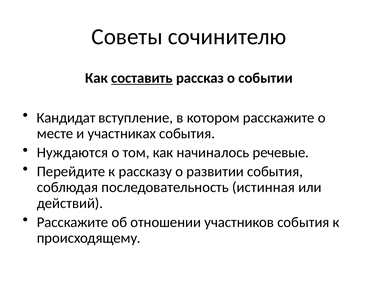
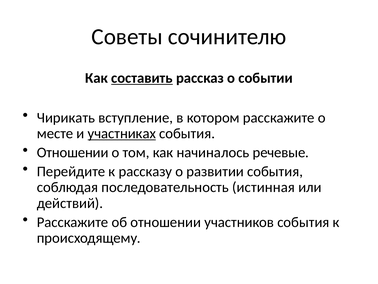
Кандидат: Кандидат -> Чирикать (66, 117)
участниках underline: none -> present (122, 133)
Нуждаются: Нуждаются -> Отношении (73, 152)
